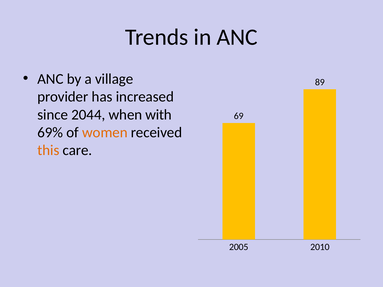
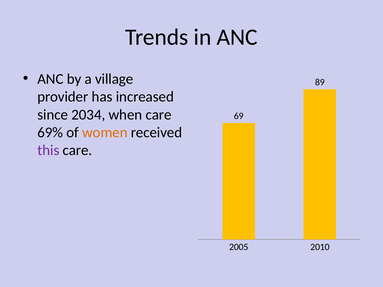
2044: 2044 -> 2034 (88, 115)
when with: with -> care (159, 115)
this colour: orange -> purple (48, 150)
